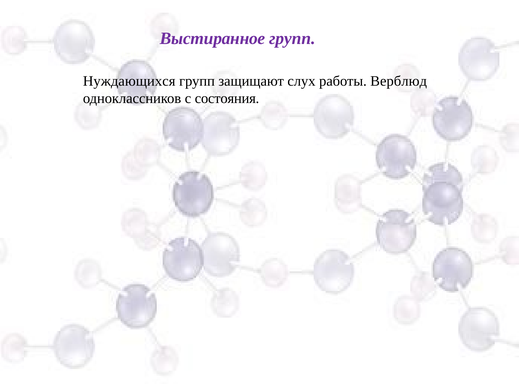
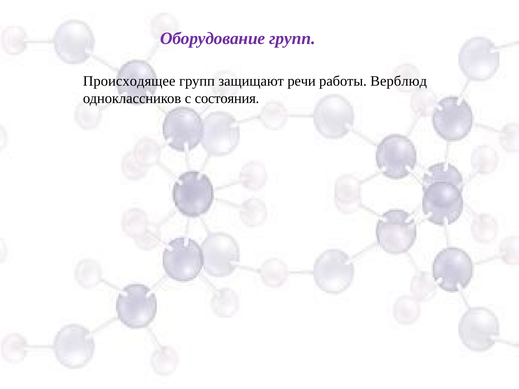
Выстиранное: Выстиранное -> Оборудование (213, 38)
Нуждающихся: Нуждающихся -> Происходящее (129, 81)
слух: слух -> речи (302, 81)
